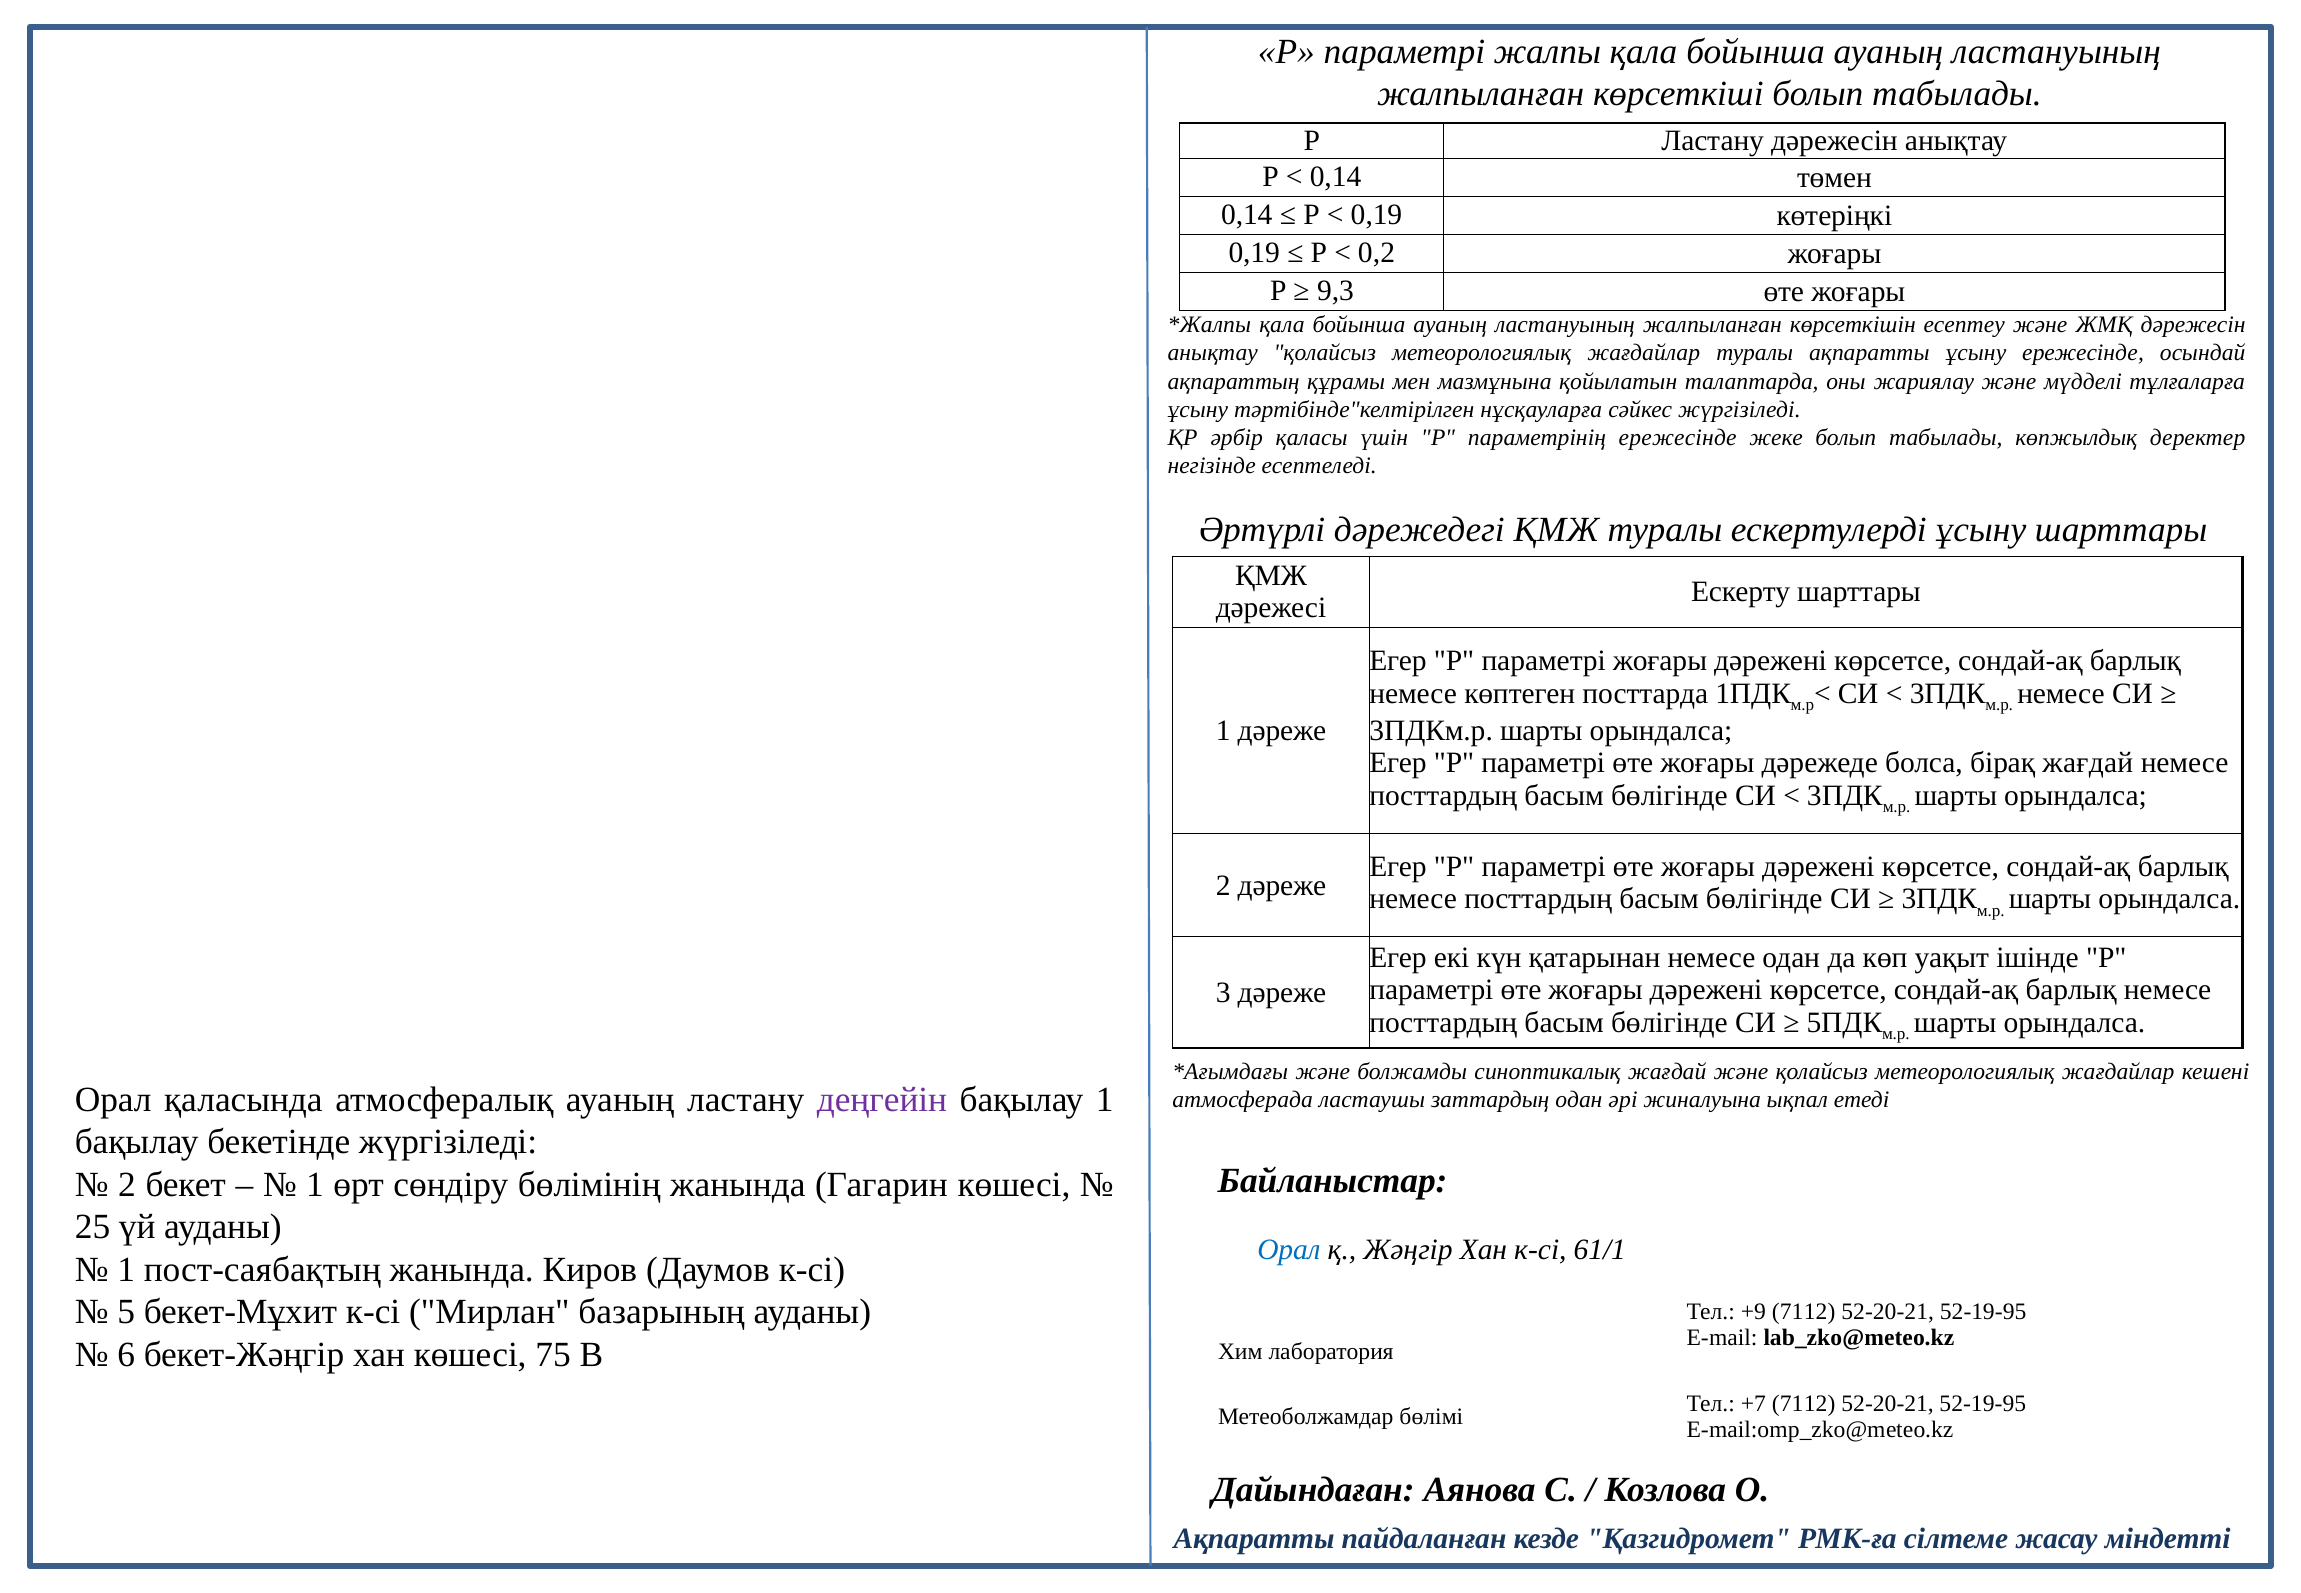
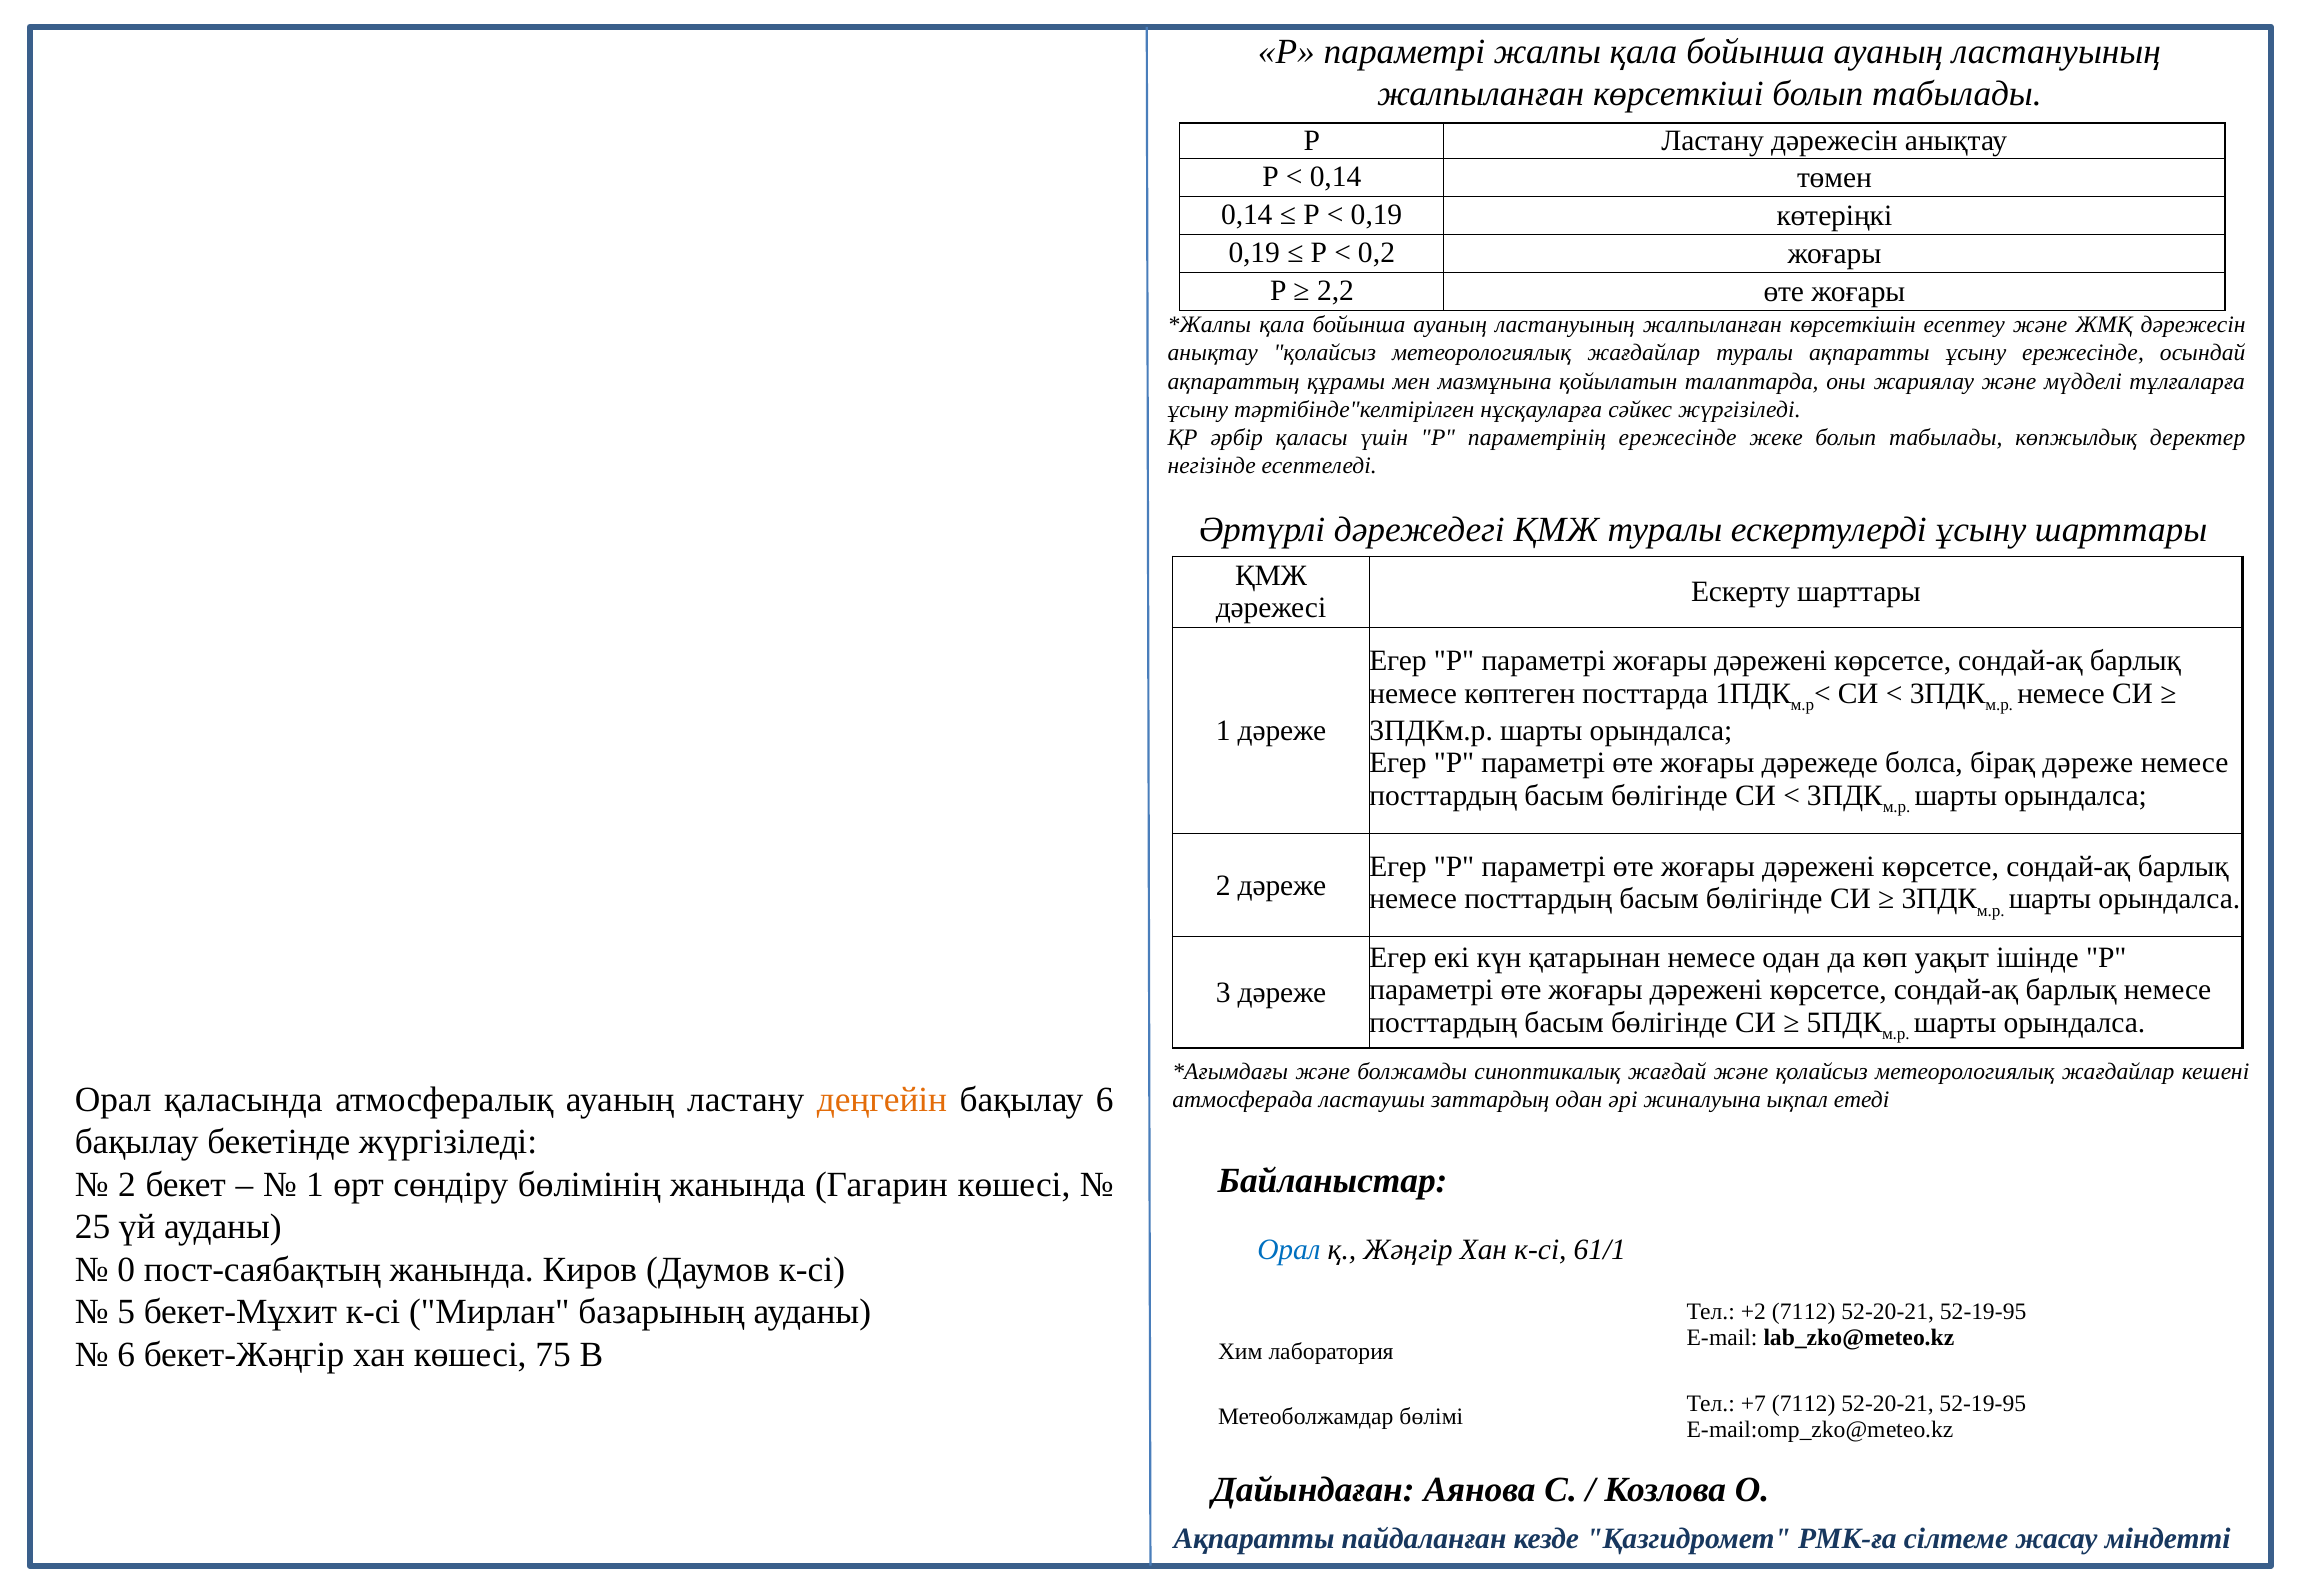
9,3: 9,3 -> 2,2 (1335, 291)
бірақ жағдай: жағдай -> дәреже (2088, 763)
деңгейін colour: purple -> orange (882, 1100)
бақылау 1: 1 -> 6 (1105, 1100)
1: 1 -> 0 (126, 1270)
+9: +9 -> +2 (1753, 1312)
